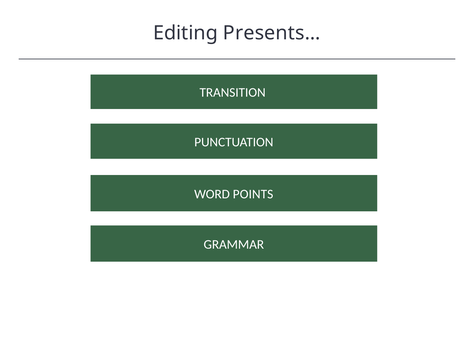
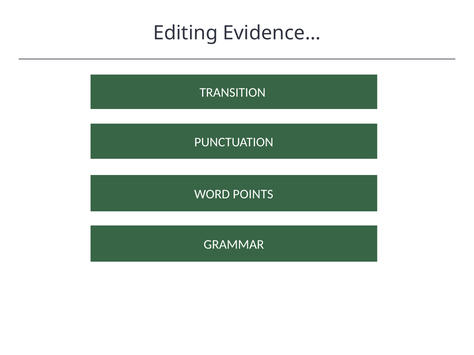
Presents…: Presents… -> Evidence… (272, 33)
